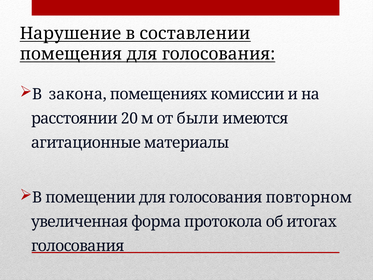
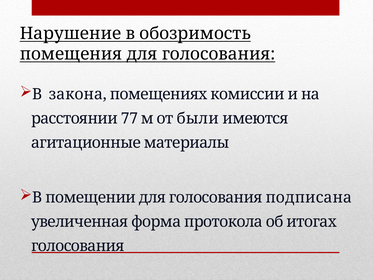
составлении: составлении -> обозримость (195, 34)
20: 20 -> 77 (129, 118)
повторном: повторном -> подписана (309, 197)
